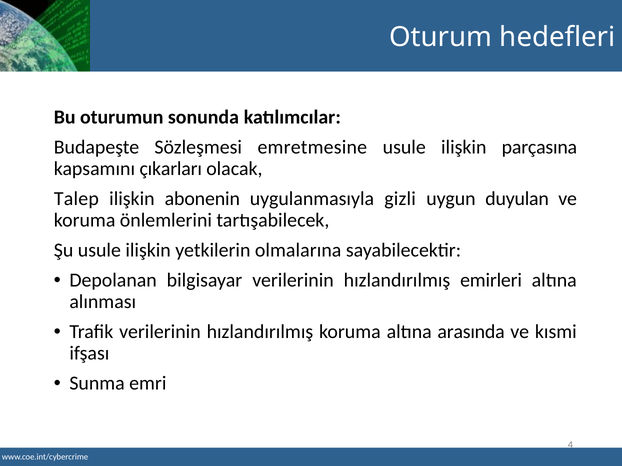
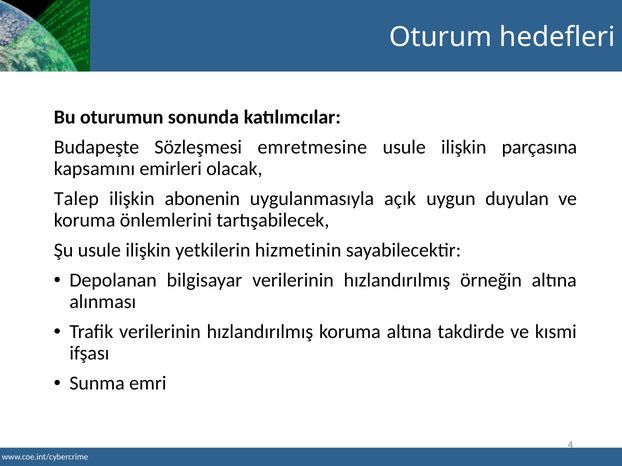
çıkarları: çıkarları -> emirleri (171, 169)
gizli: gizli -> açık (400, 199)
olmalarına: olmalarına -> hizmetinin (298, 251)
emirleri: emirleri -> örneğin (491, 281)
arasında: arasında -> takdirde (471, 332)
